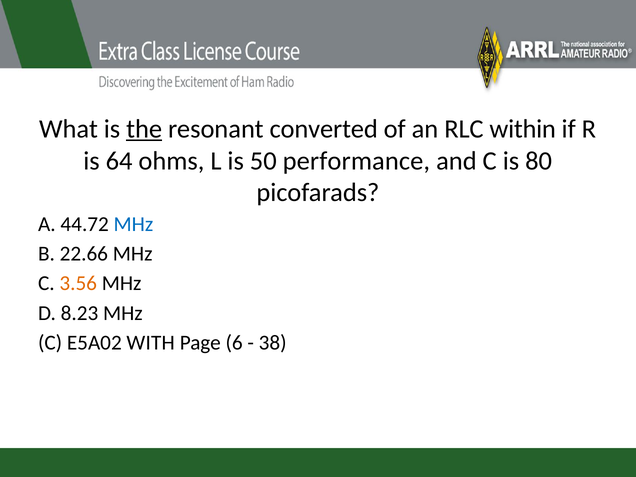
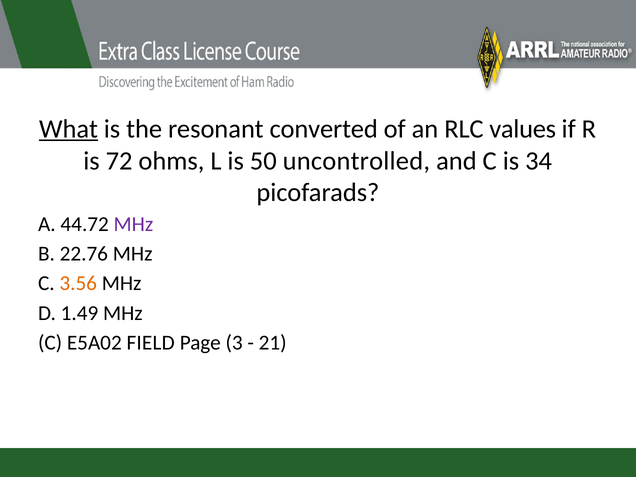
What underline: none -> present (68, 129)
the underline: present -> none (144, 129)
within: within -> values (523, 129)
64: 64 -> 72 (119, 161)
performance: performance -> uncontrolled (356, 161)
80: 80 -> 34 (539, 161)
MHz colour: blue -> purple (133, 224)
22.66: 22.66 -> 22.76 (84, 254)
8.23: 8.23 -> 1.49 (80, 313)
WITH: WITH -> FIELD (151, 343)
6: 6 -> 3 (234, 343)
38: 38 -> 21 (273, 343)
